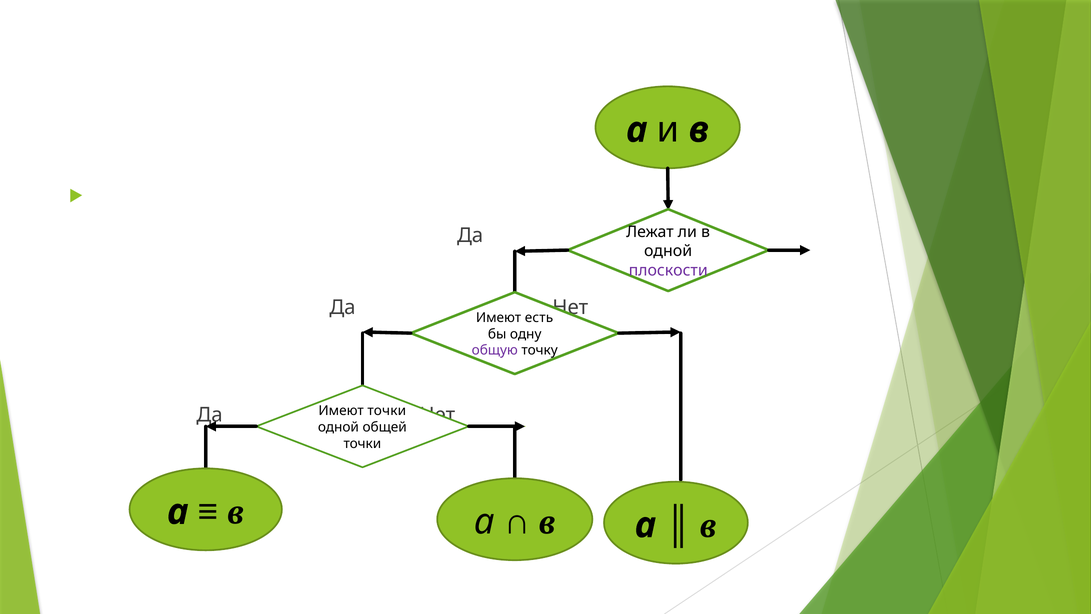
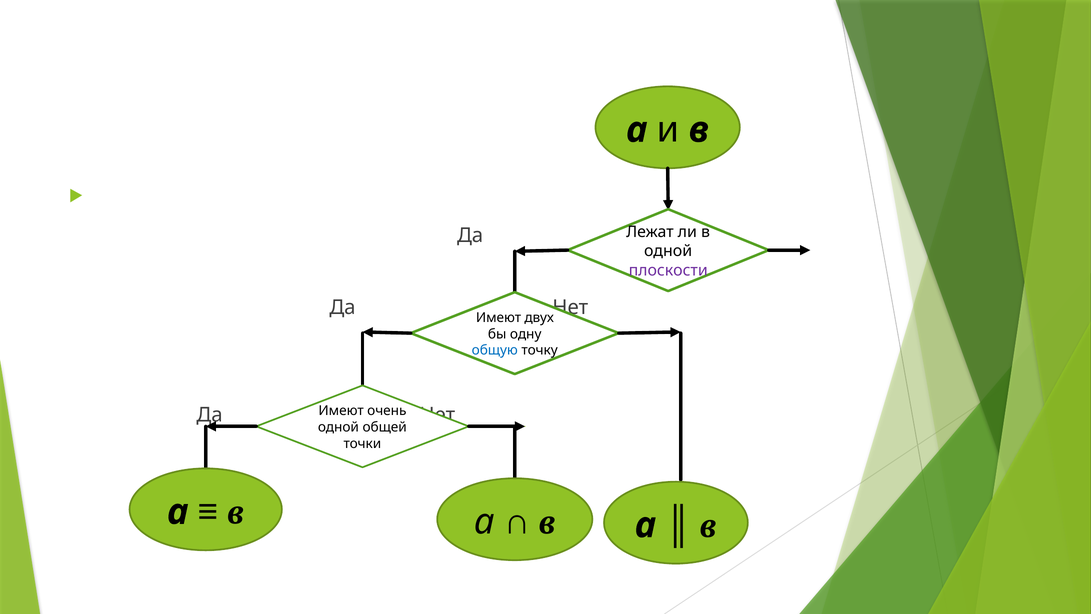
есть: есть -> двух (539, 318)
общую colour: purple -> blue (495, 350)
Имеют точки: точки -> очень (387, 411)
